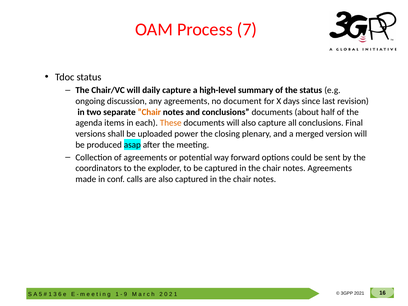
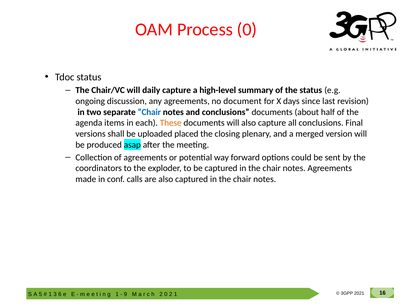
Process 7: 7 -> 0 (247, 29)
”Chair colour: orange -> blue (149, 112)
power: power -> placed (186, 134)
